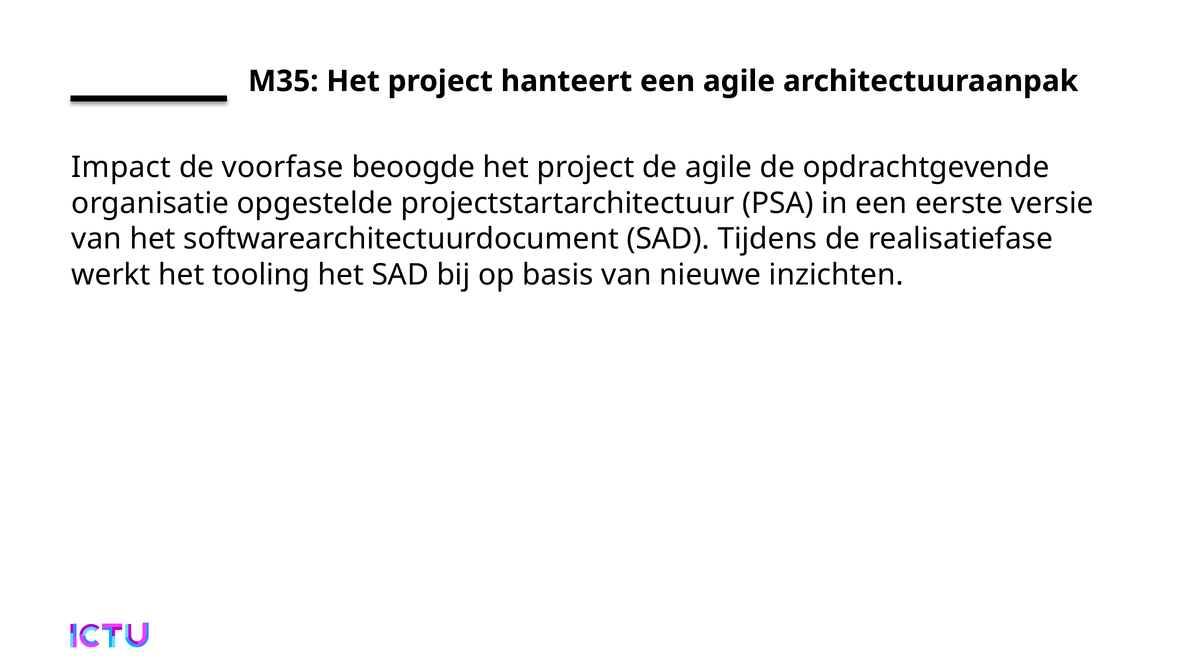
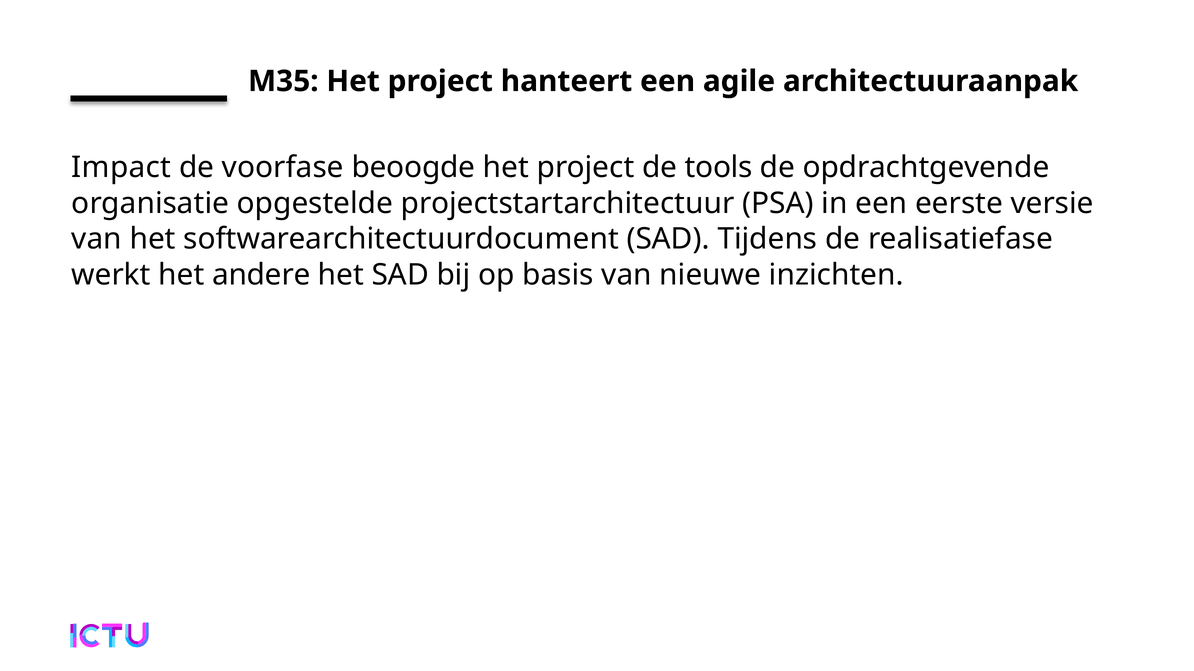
de agile: agile -> tools (719, 168)
tooling: tooling -> andere (261, 275)
